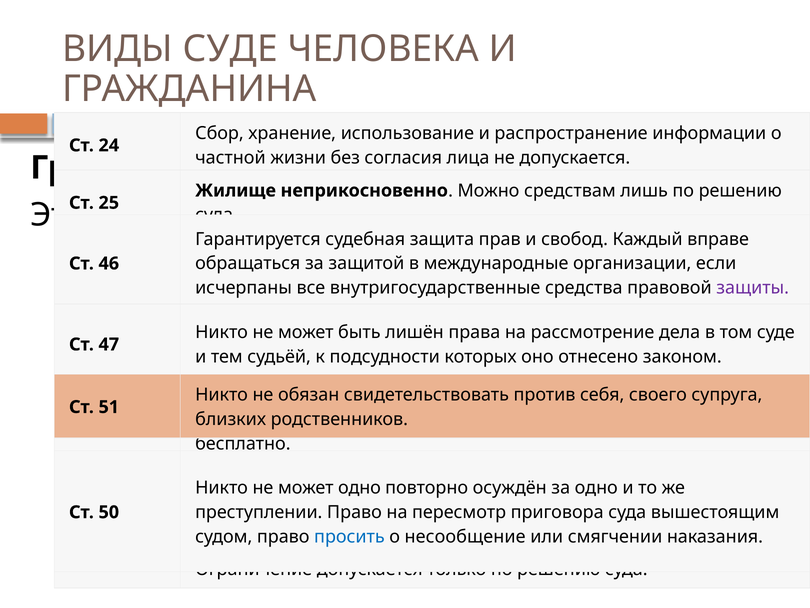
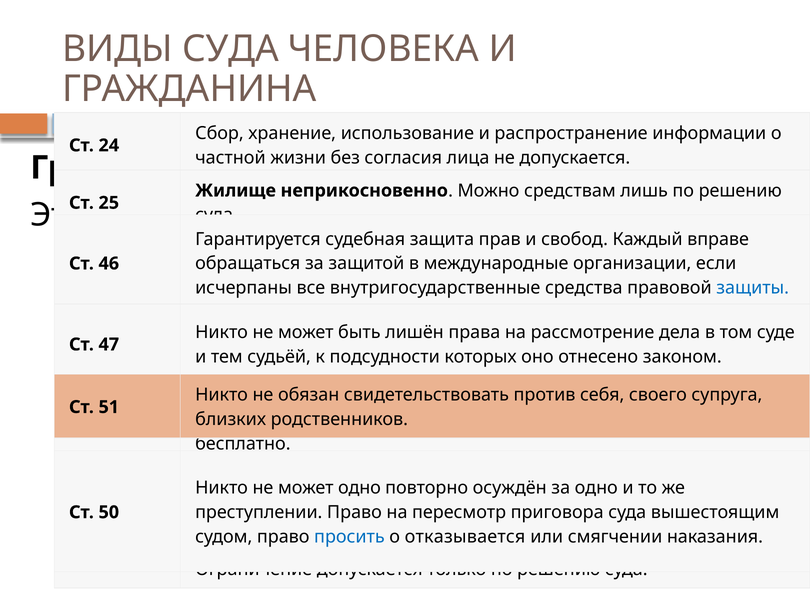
ВИДЫ СУДЕ: СУДЕ -> СУДА (231, 49)
защиты colour: purple -> blue (753, 288)
несообщение: несообщение -> отказывается (465, 536)
